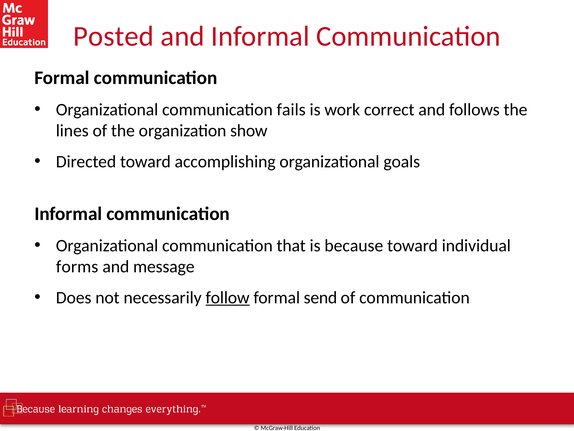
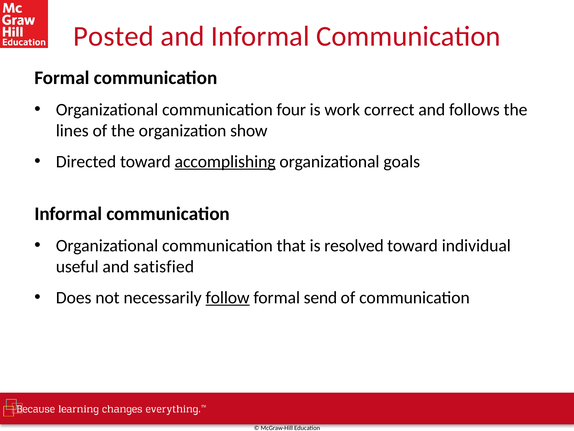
fails: fails -> four (291, 110)
accomplishing underline: none -> present (225, 162)
because: because -> resolved (354, 245)
forms: forms -> useful (77, 266)
message: message -> satisfied (164, 266)
